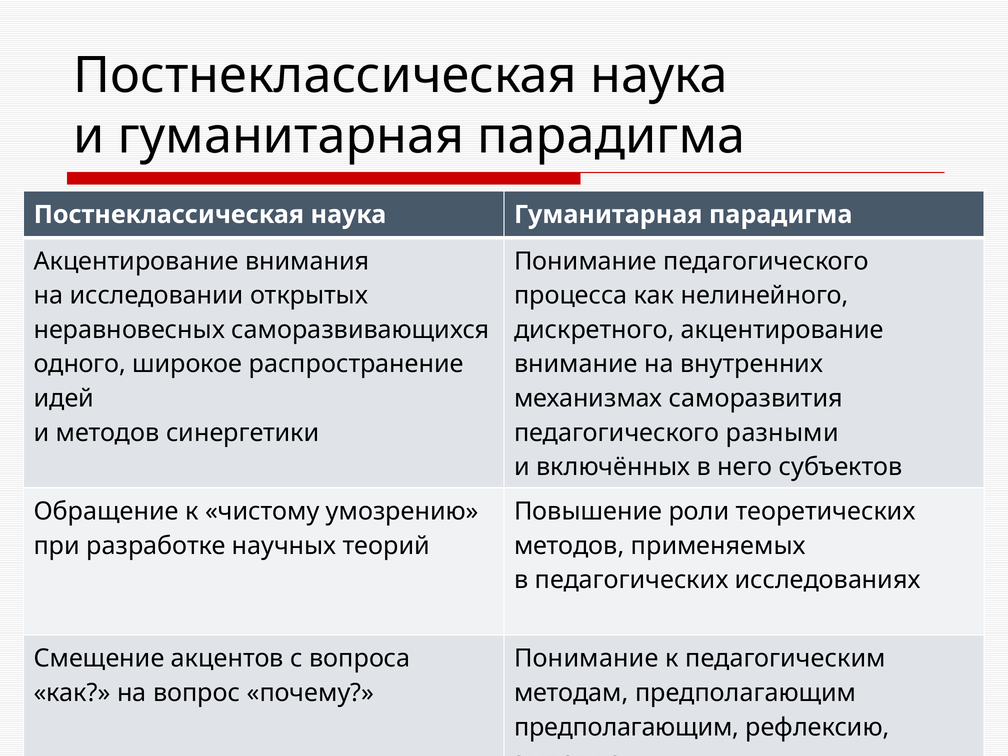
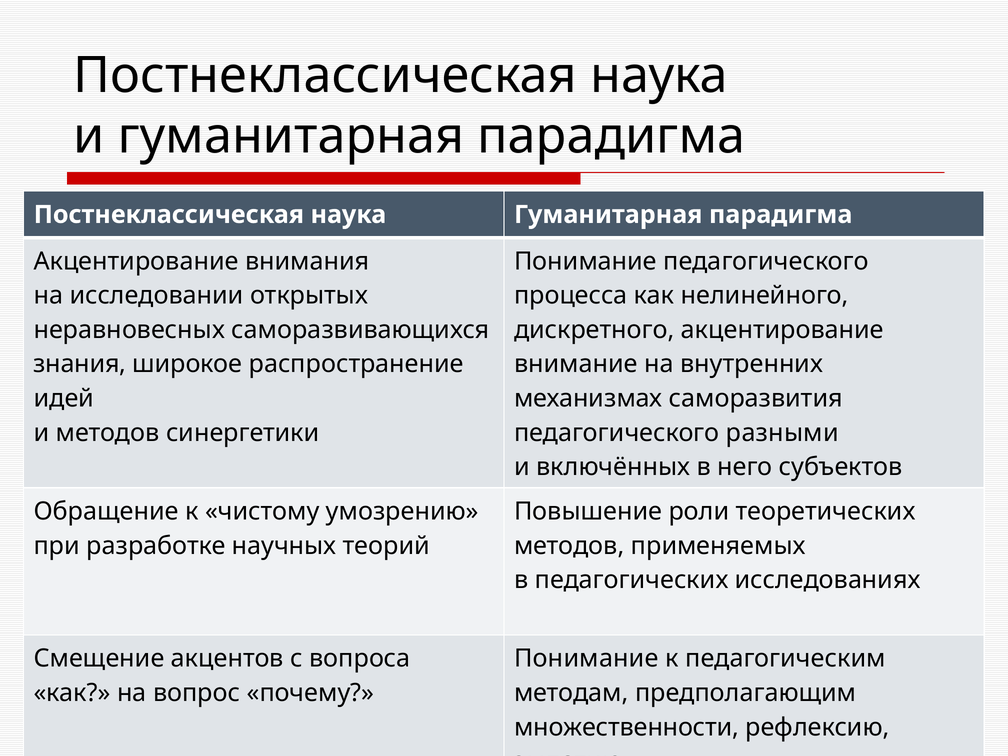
одного: одного -> знания (80, 364)
предполагающим: предполагающим -> множественности (626, 727)
